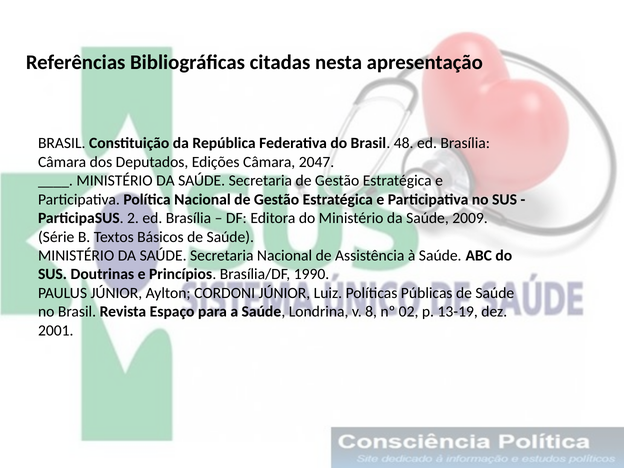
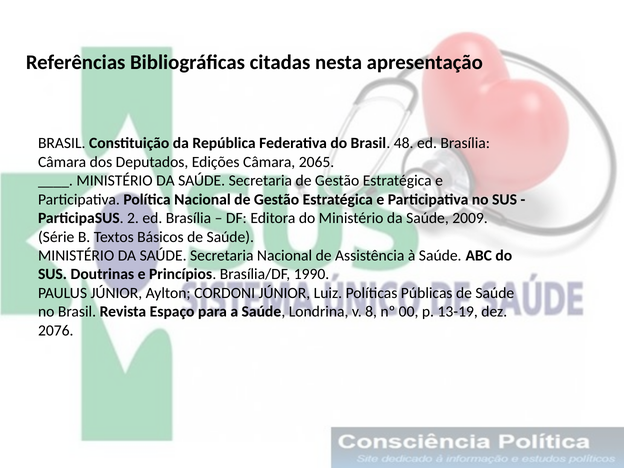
2047: 2047 -> 2065 (317, 162)
02: 02 -> 00 (409, 312)
2001: 2001 -> 2076 (56, 330)
